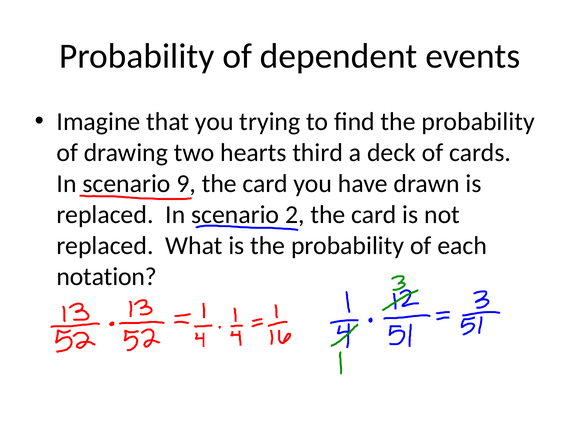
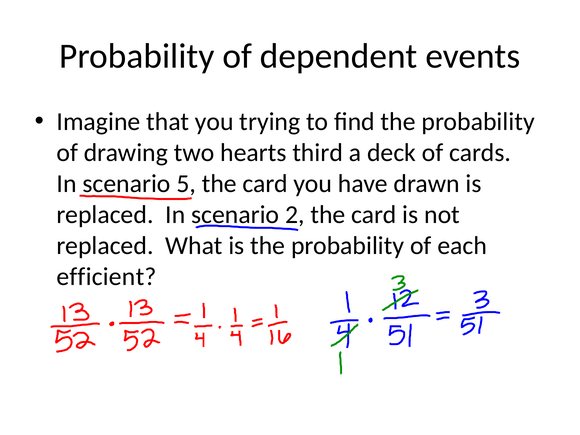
9: 9 -> 5 (186, 184)
notation: notation -> efficient (107, 277)
